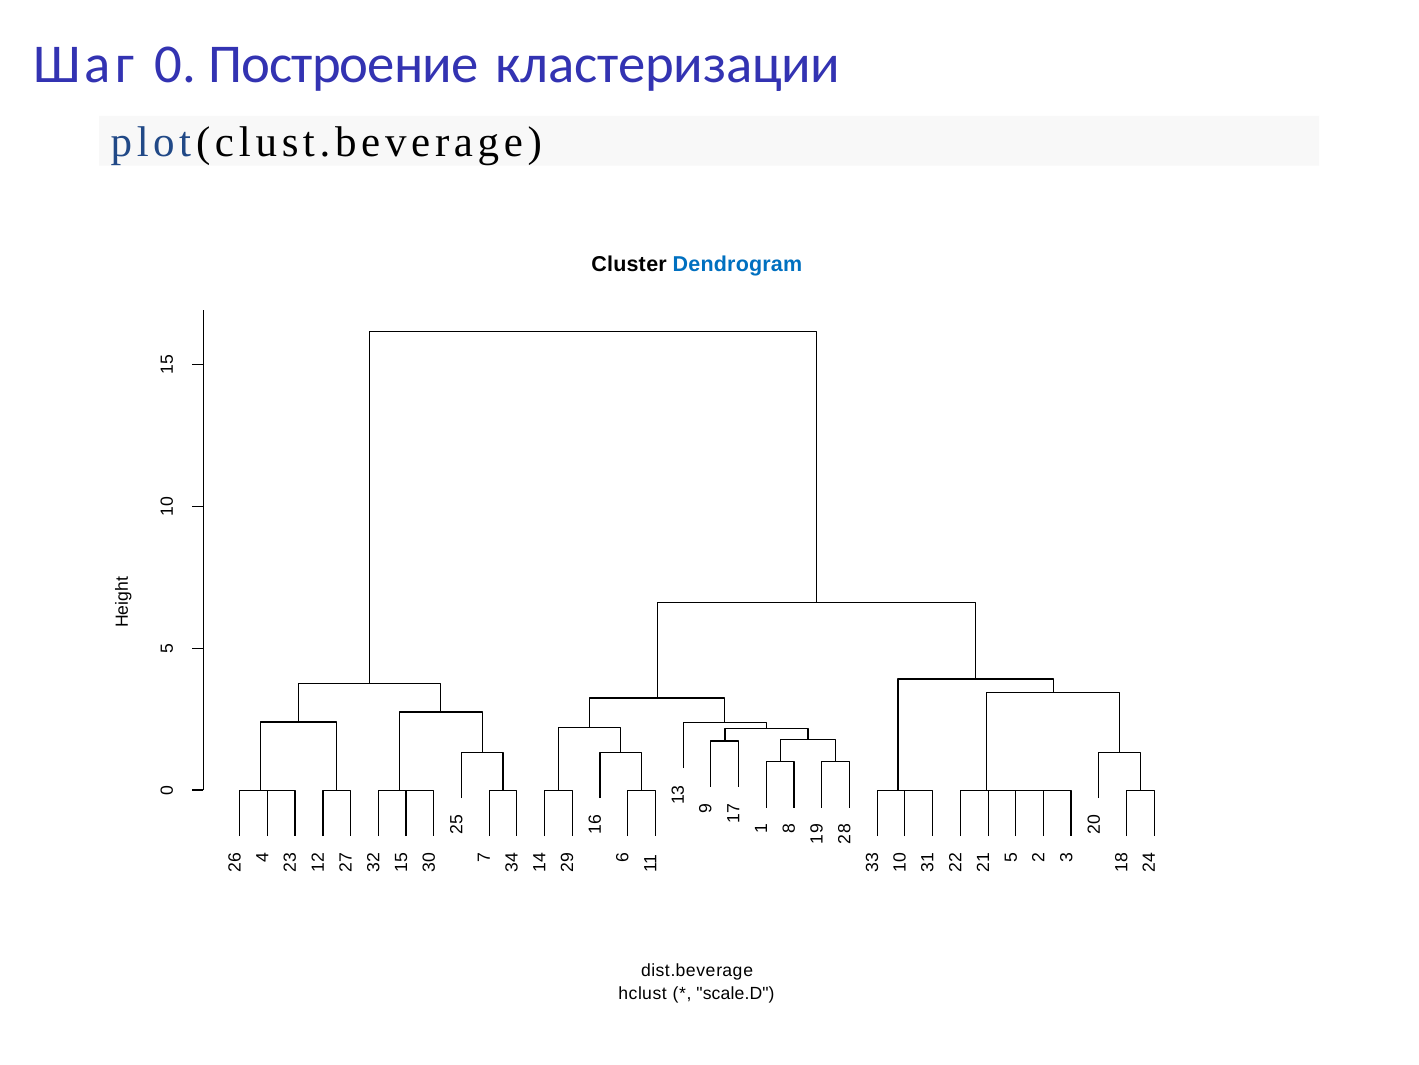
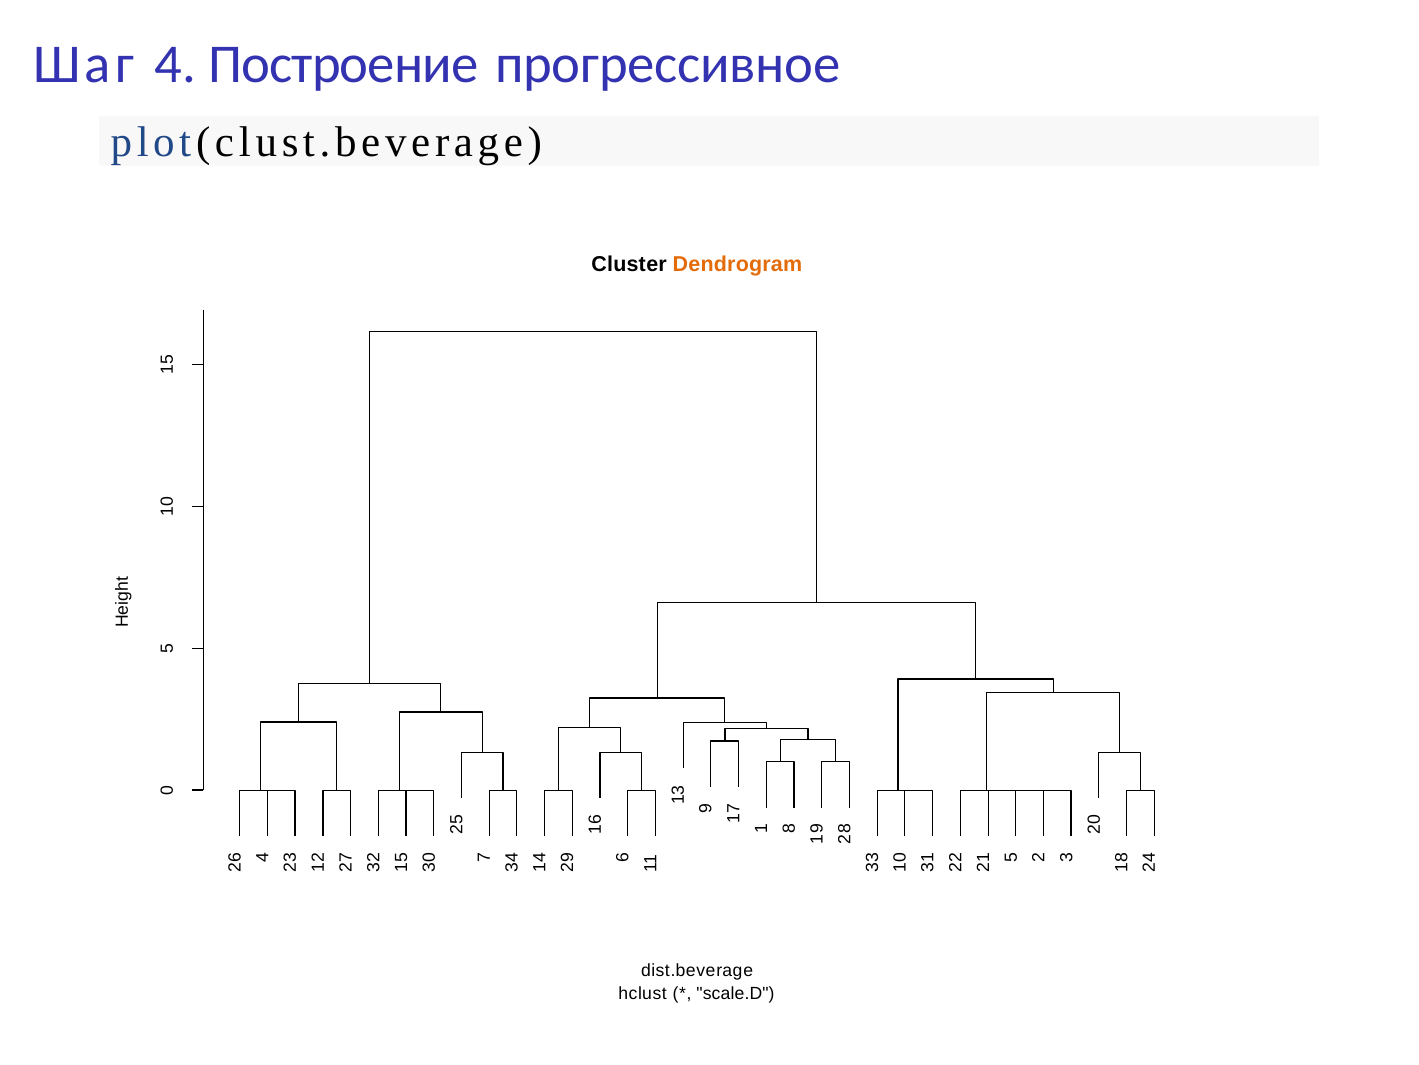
Шаг 0: 0 -> 4 (175, 65)
кластеризации: кластеризации -> прогрессивное (668, 65)
Dendrogram colour: blue -> orange (737, 264)
